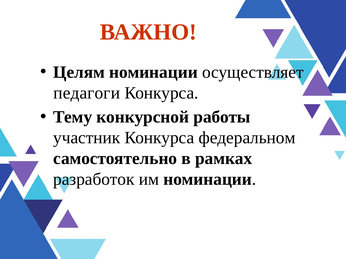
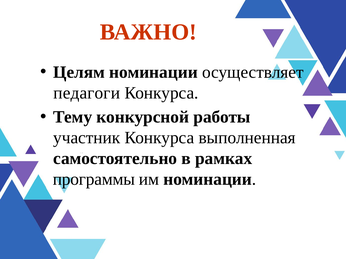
федеральном: федеральном -> выполненная (247, 138)
разработок: разработок -> программы (94, 180)
